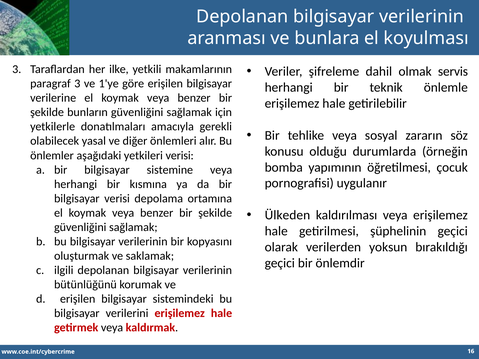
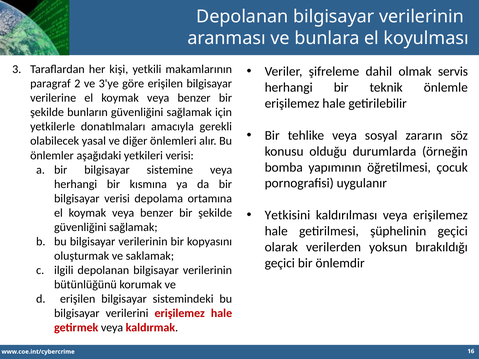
ilke: ilke -> kişi (119, 69)
paragraf 3: 3 -> 2 (77, 84)
1'ye: 1'ye -> 3'ye (109, 84)
Ülkeden: Ülkeden -> Yetkisini (287, 215)
